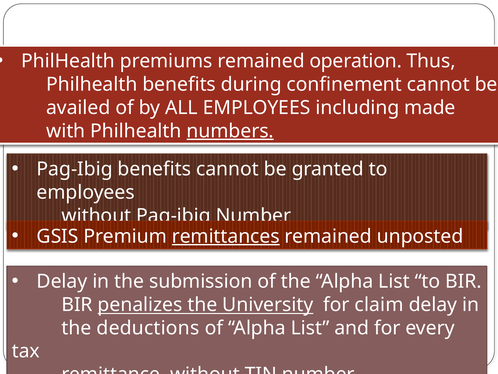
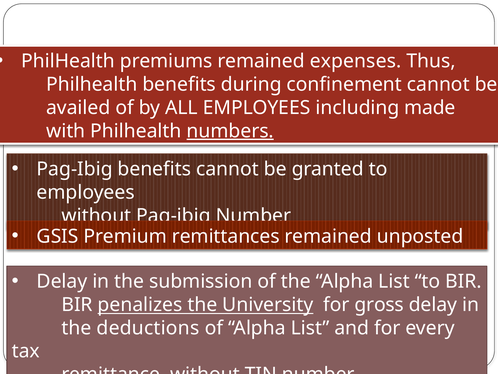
operation: operation -> expenses (356, 61)
remittances underline: present -> none (226, 236)
claim: claim -> gross (379, 304)
